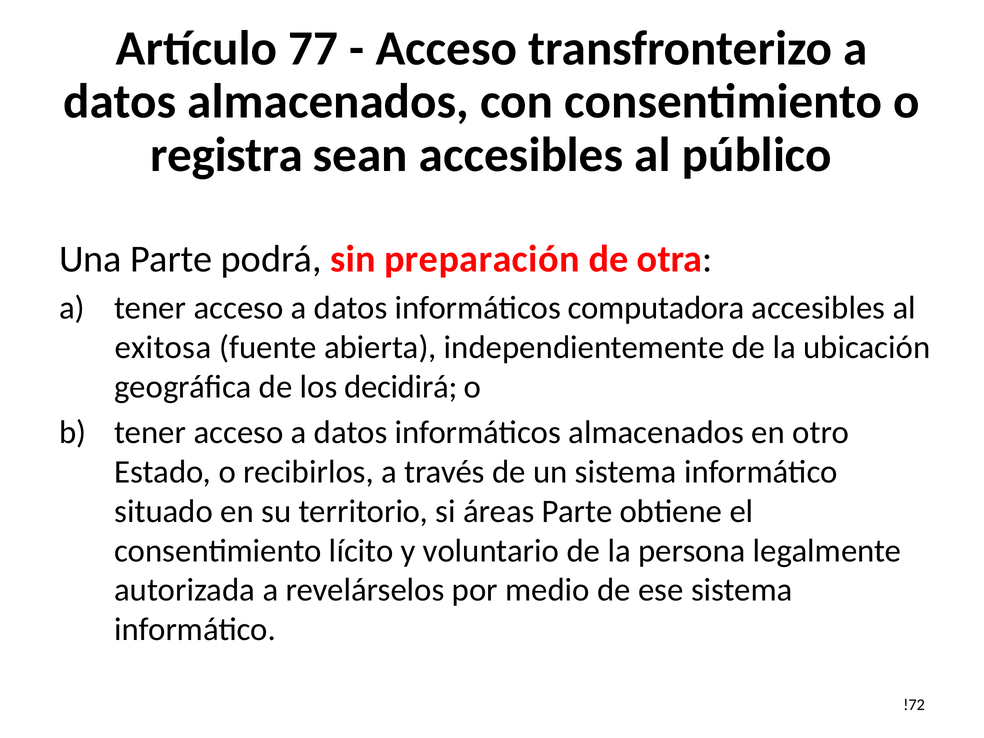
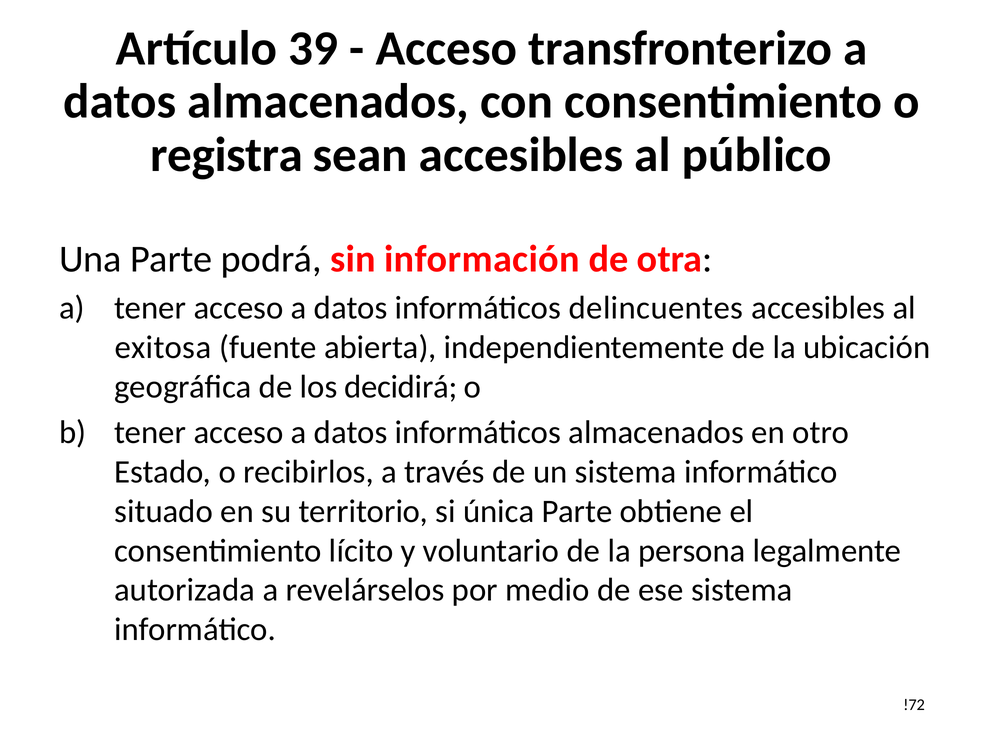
77: 77 -> 39 (313, 48)
preparación: preparación -> información (482, 259)
computadora: computadora -> delincuentes (656, 308)
áreas: áreas -> única (499, 511)
